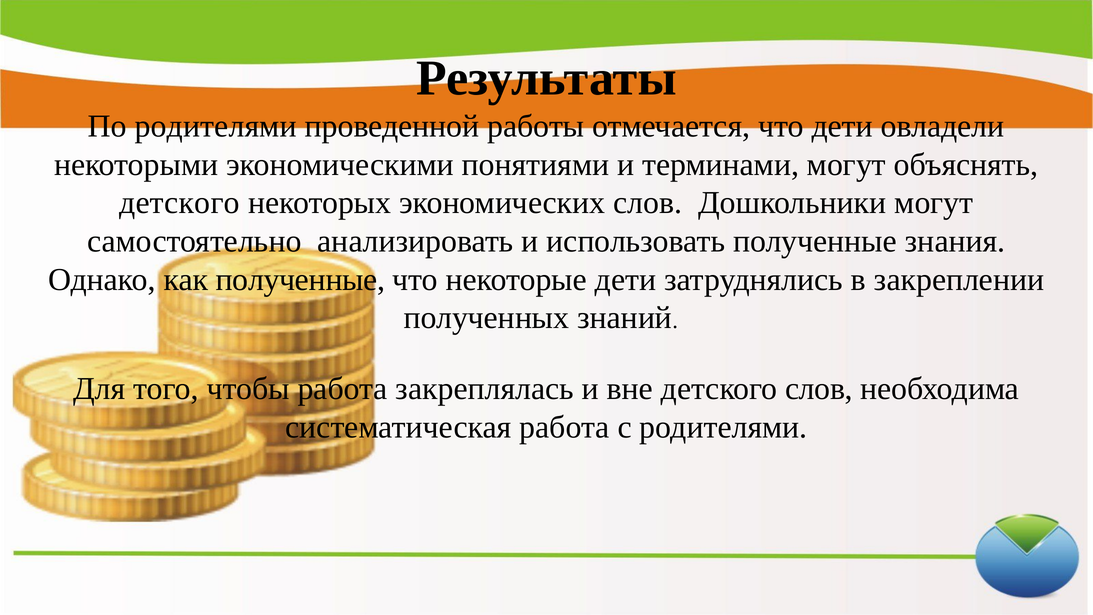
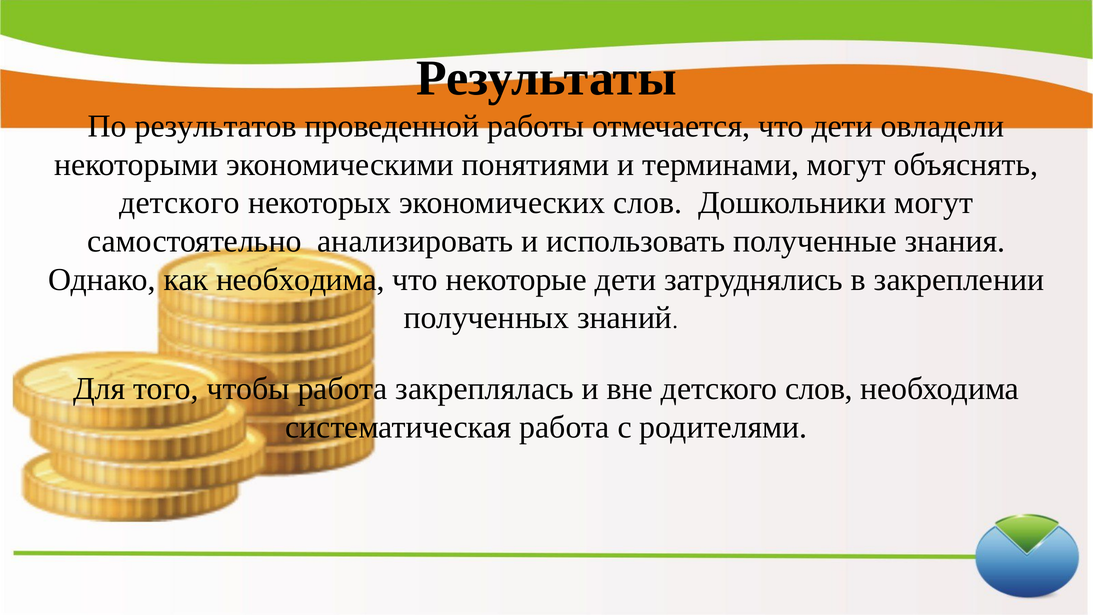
По родителями: родителями -> результатов (216, 126)
как полученные: полученные -> необходима (300, 279)
